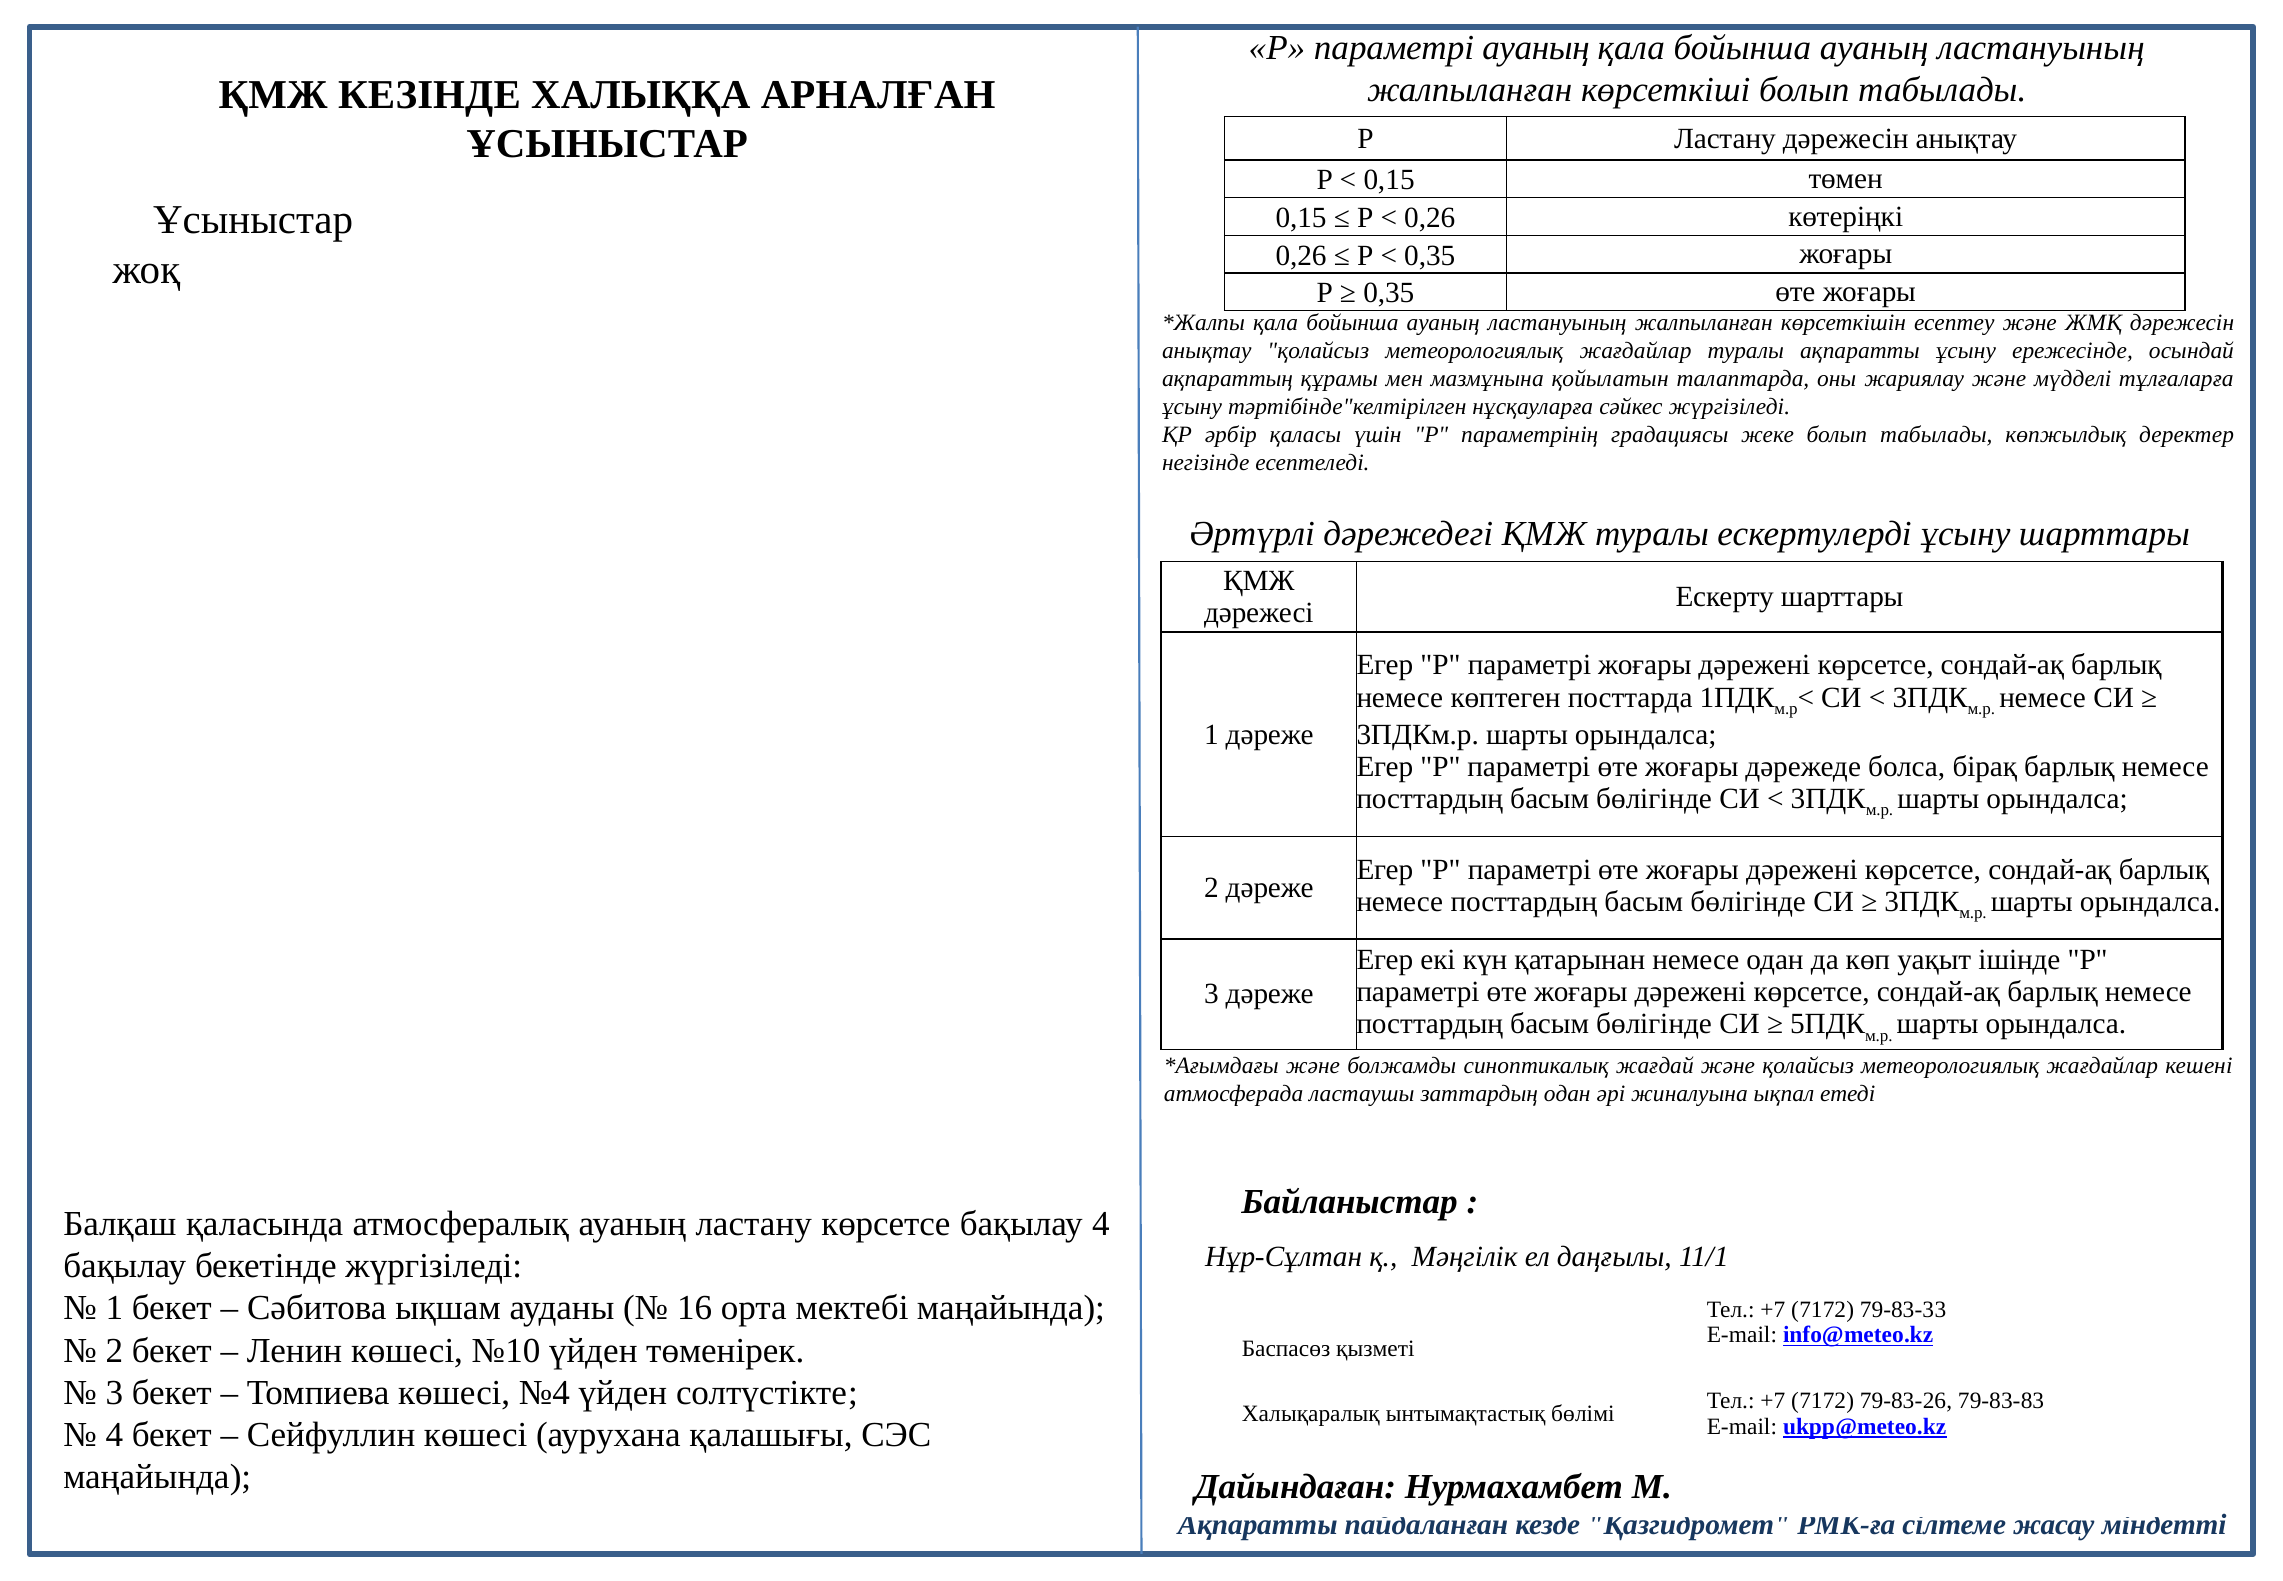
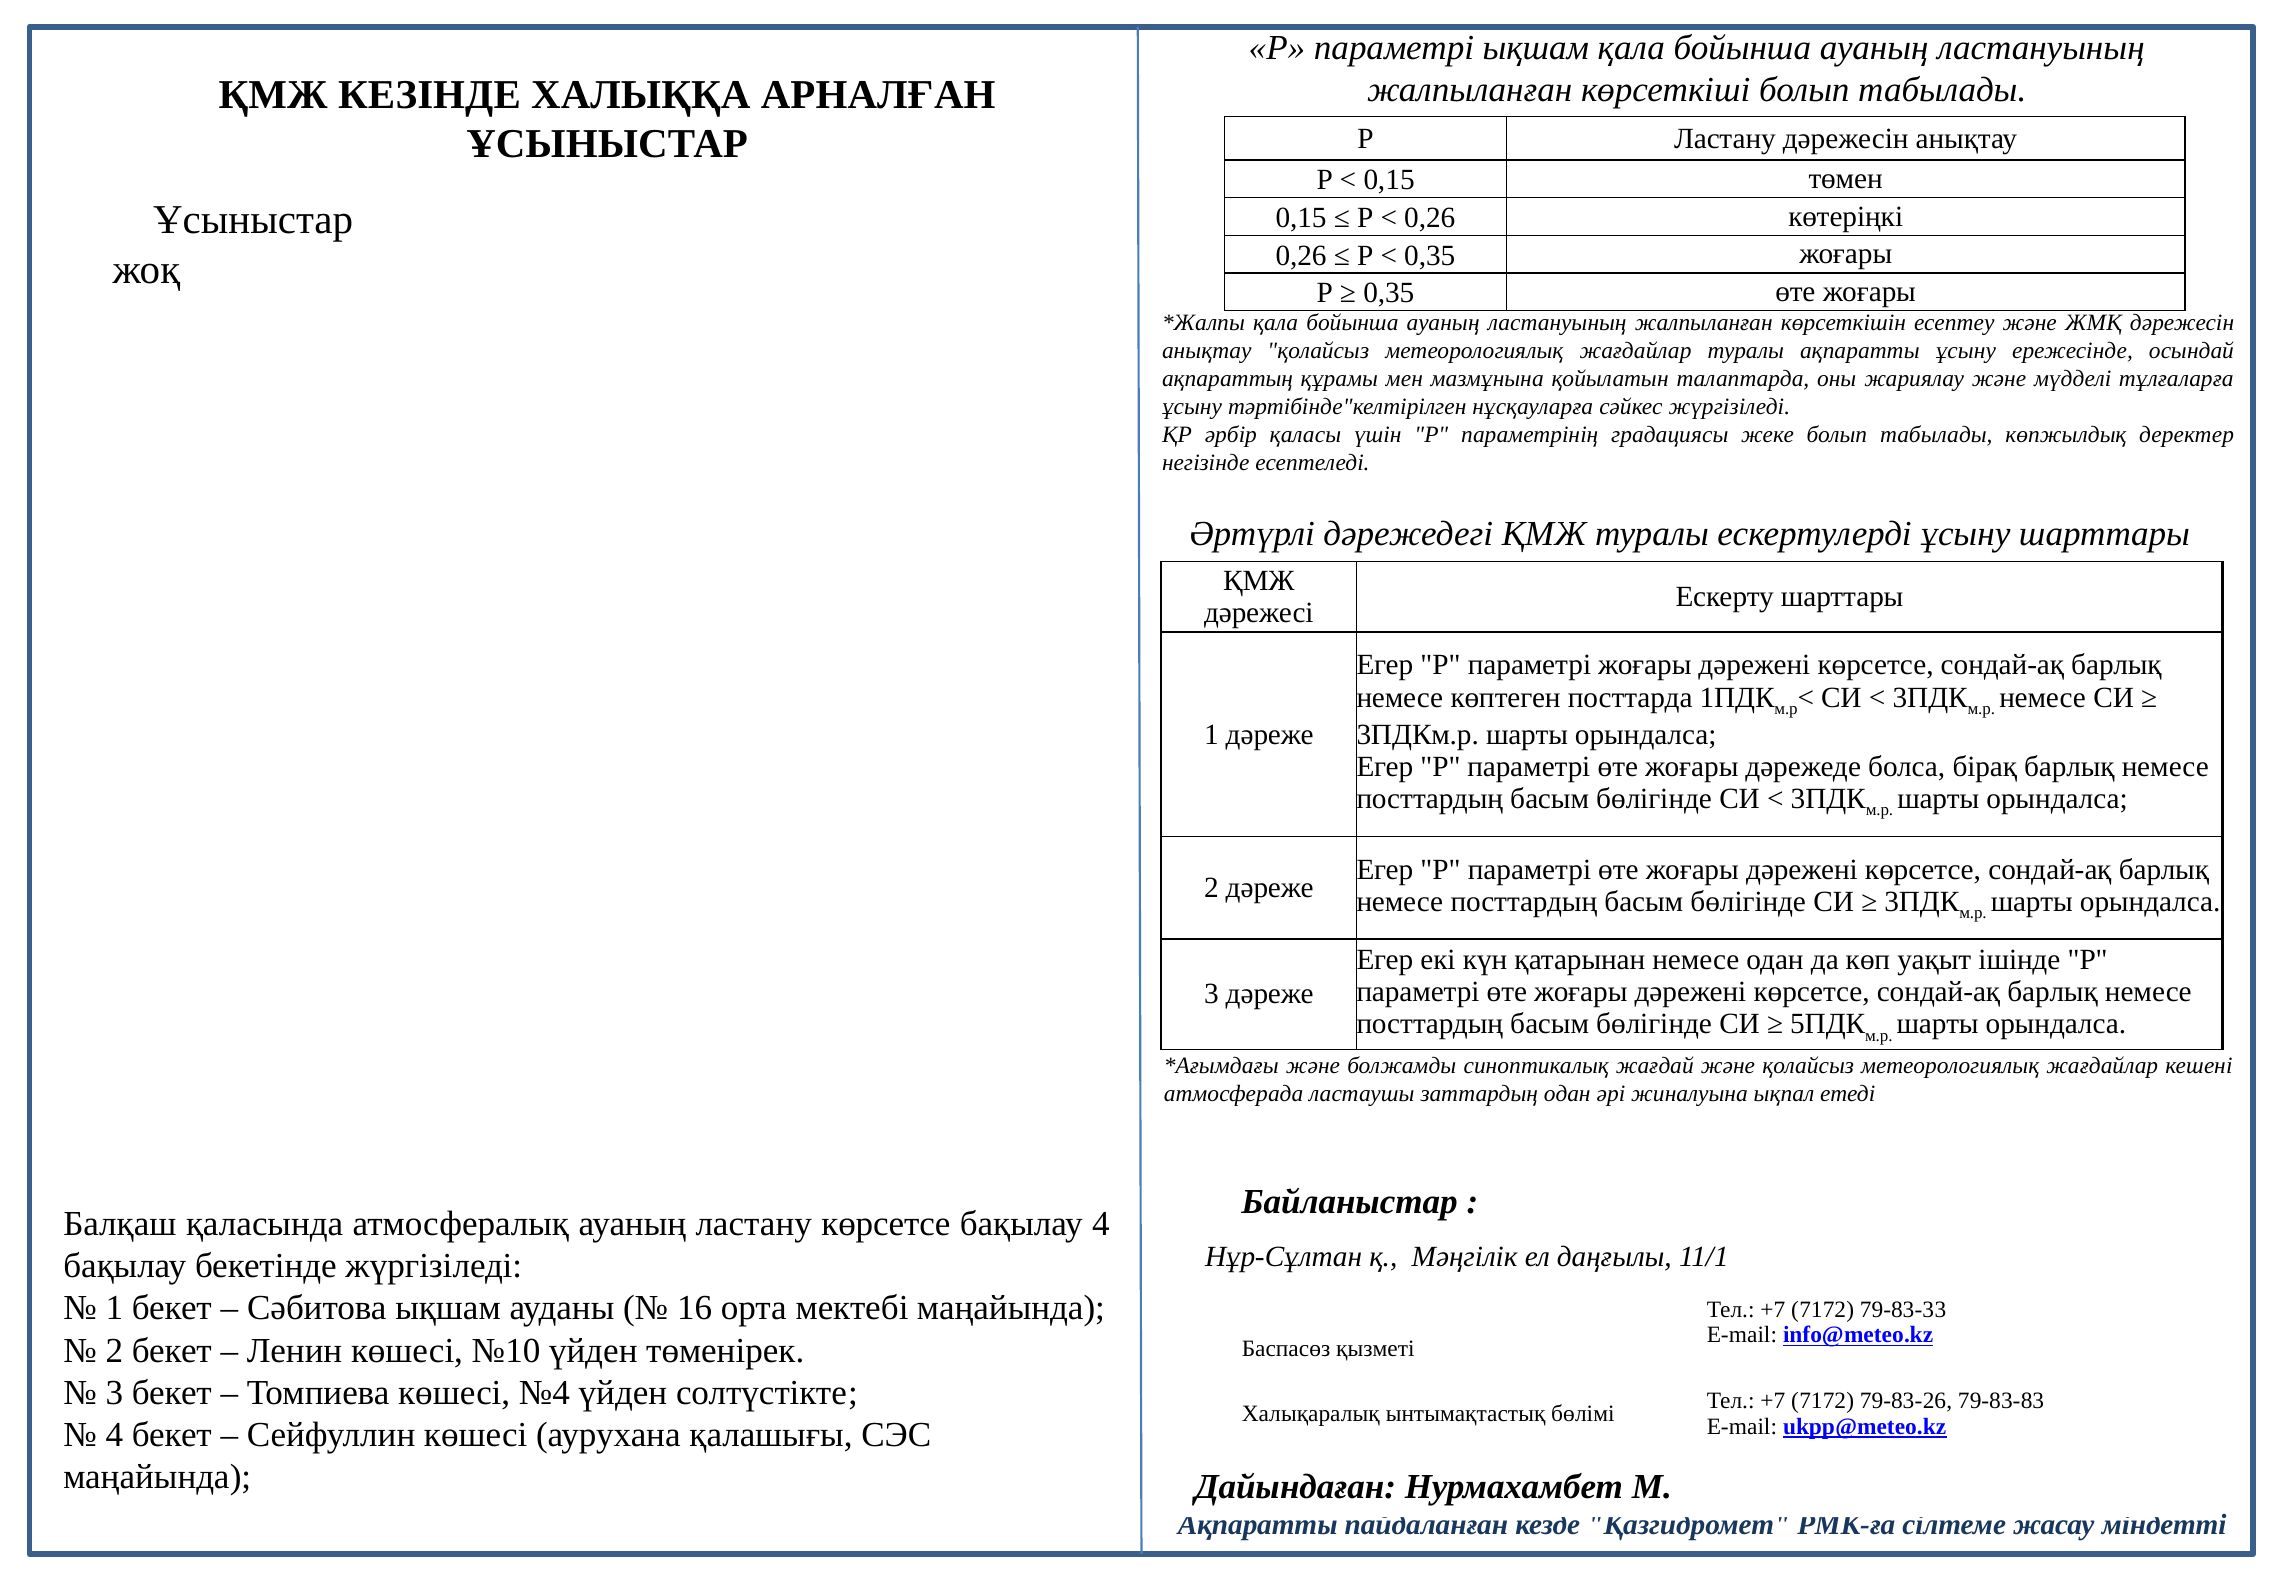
параметрі ауаның: ауаның -> ықшам (1536, 48)
